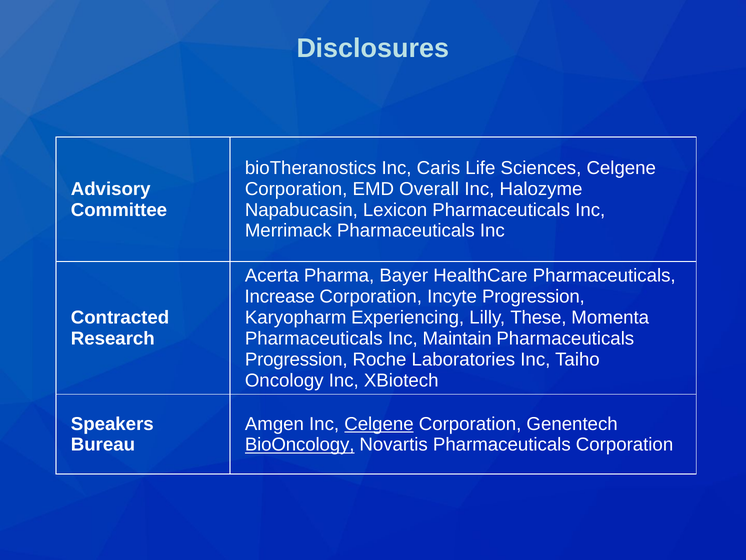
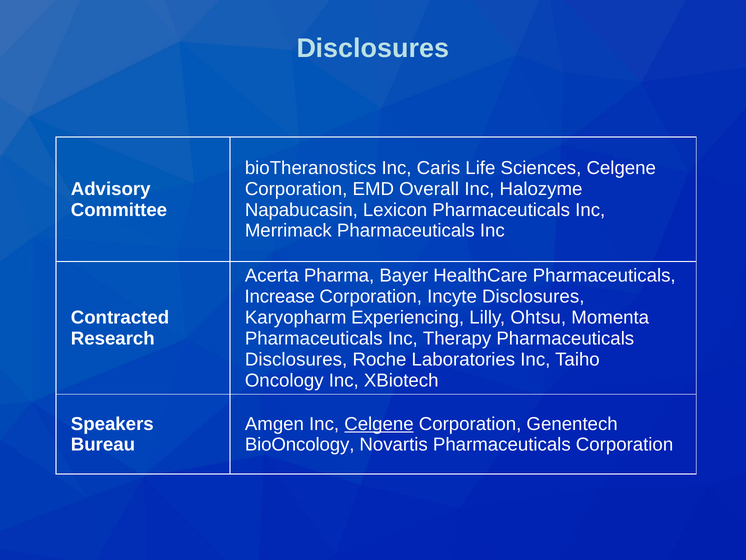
Incyte Progression: Progression -> Disclosures (533, 296)
These: These -> Ohtsu (538, 317)
Maintain: Maintain -> Therapy (457, 338)
Progression: Progression -> Disclosures (296, 359)
BioOncology underline: present -> none (300, 444)
